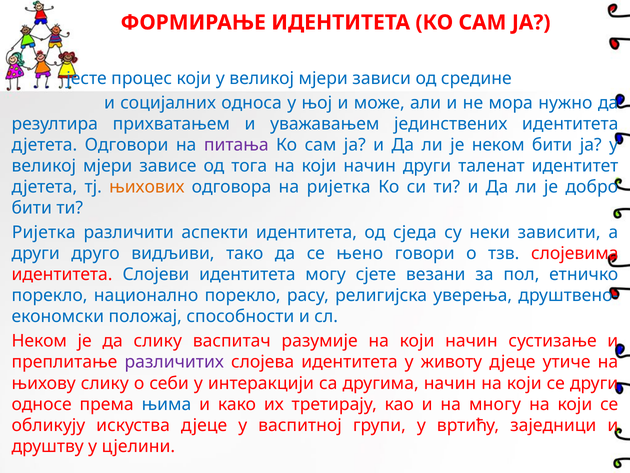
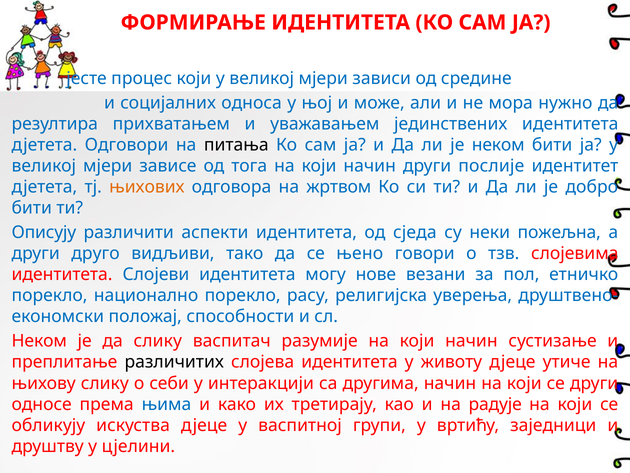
питања colour: purple -> black (236, 145)
таленат: таленат -> послије (491, 166)
на ријетка: ријетка -> жртвом (339, 187)
Ријетка: Ријетка -> Описују (44, 232)
зависити: зависити -> пожељна (559, 232)
сјете: сјете -> нове (376, 274)
различитих colour: purple -> black (174, 362)
многу: многу -> радује (495, 404)
